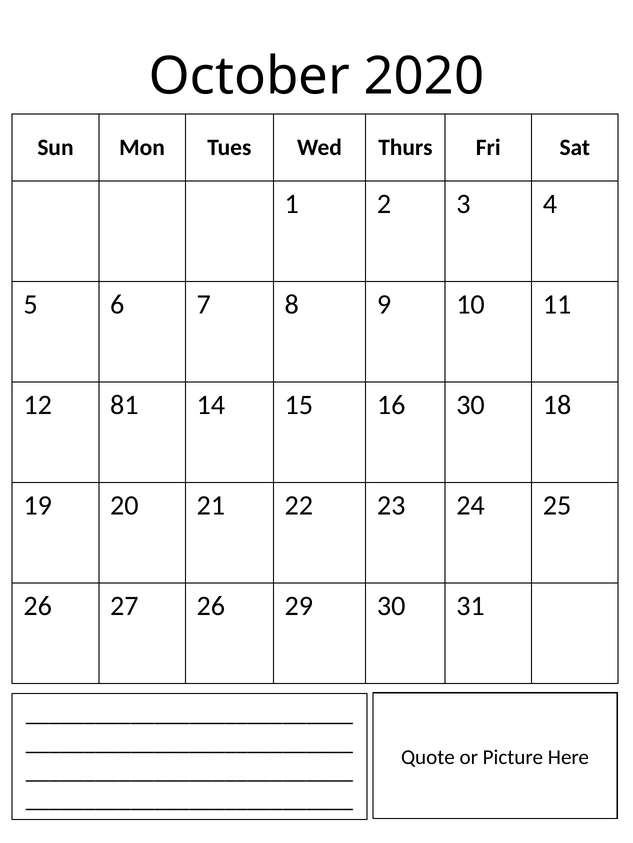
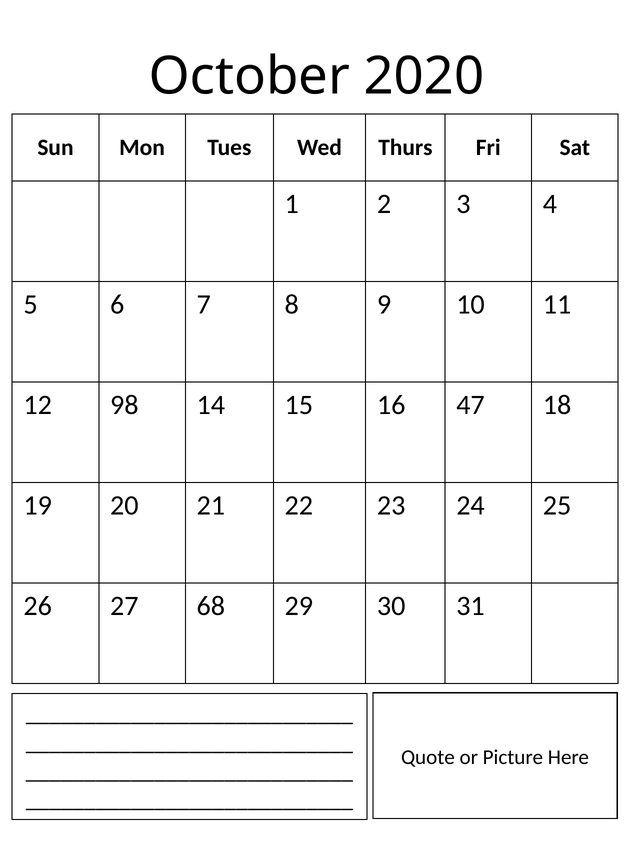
81: 81 -> 98 (124, 406)
16 30: 30 -> 47 (470, 406)
27 26: 26 -> 68 (211, 607)
